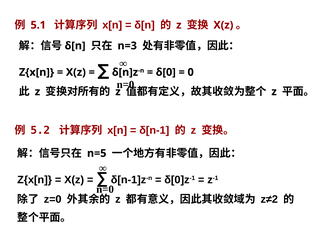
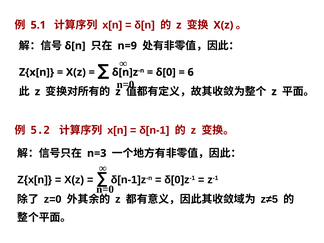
n=3: n=3 -> n=9 (127, 46)
0: 0 -> 6 (191, 72)
n=5: n=5 -> n=3 (97, 153)
z≠2: z≠2 -> z≠5 (269, 199)
